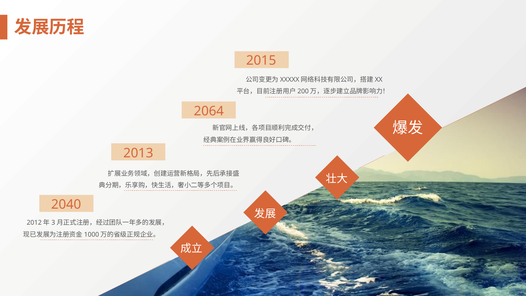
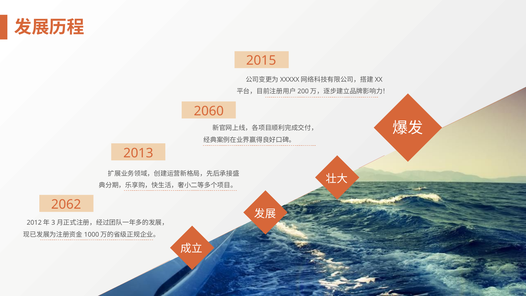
2064: 2064 -> 2060 (209, 111)
2040: 2040 -> 2062 (66, 204)
